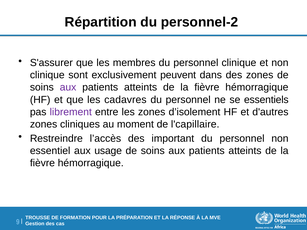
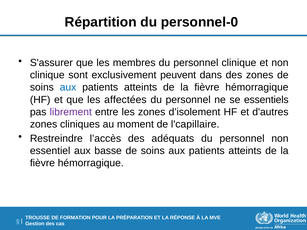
personnel-2: personnel-2 -> personnel-0 (200, 22)
aux colour: purple -> blue (68, 87)
cadavres: cadavres -> affectées (125, 100)
important: important -> adéquats (173, 139)
usage: usage -> basse (108, 151)
